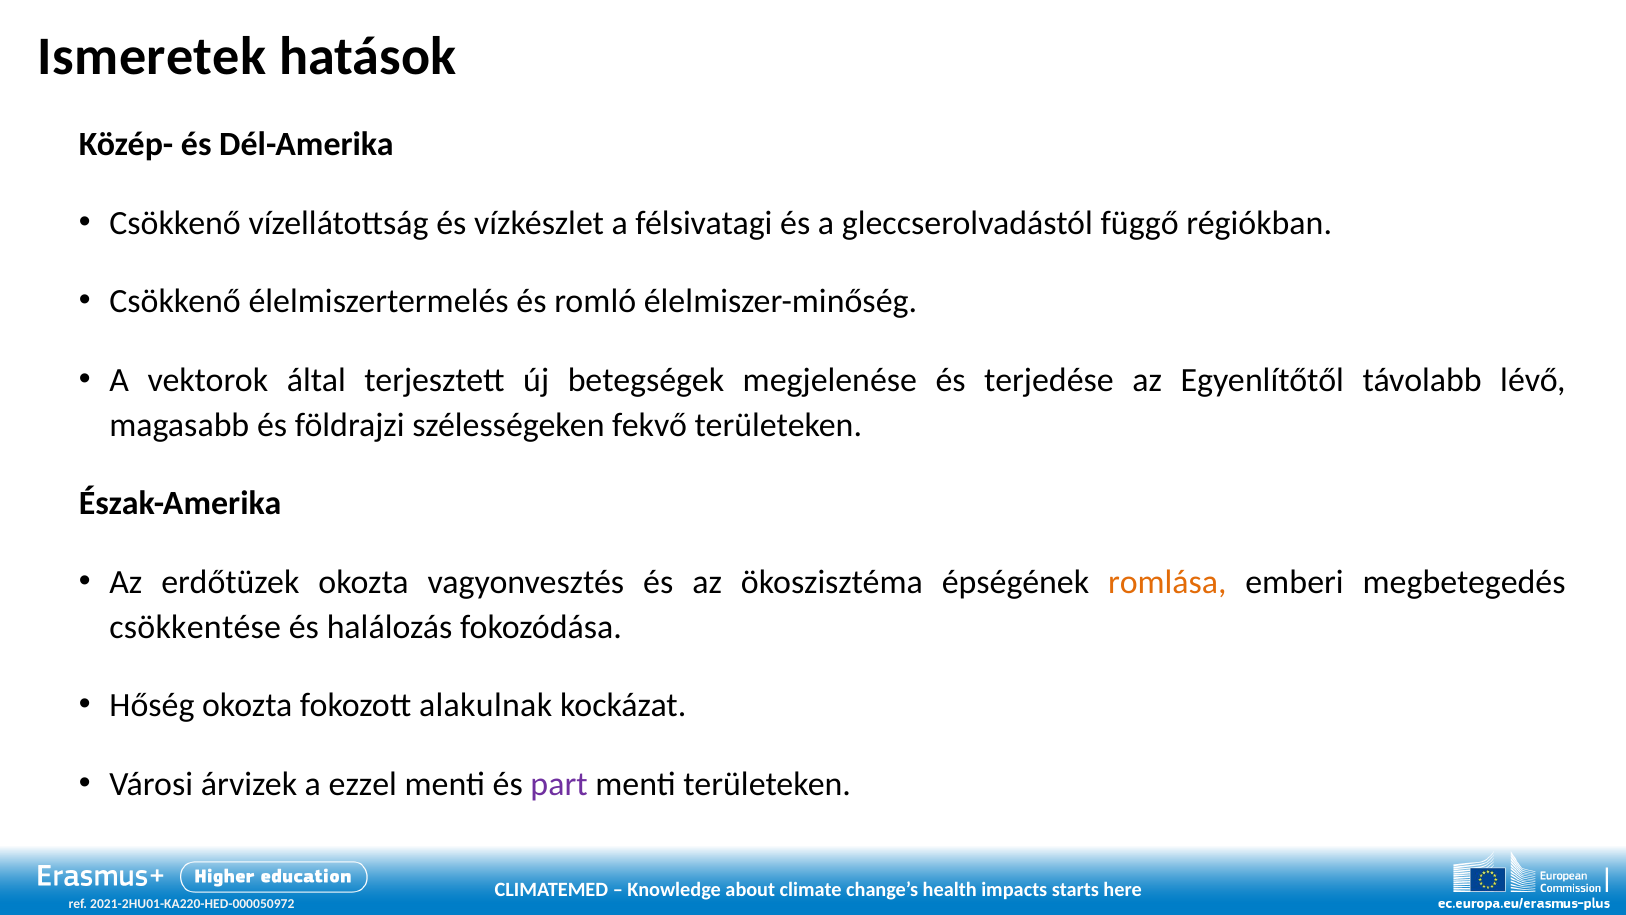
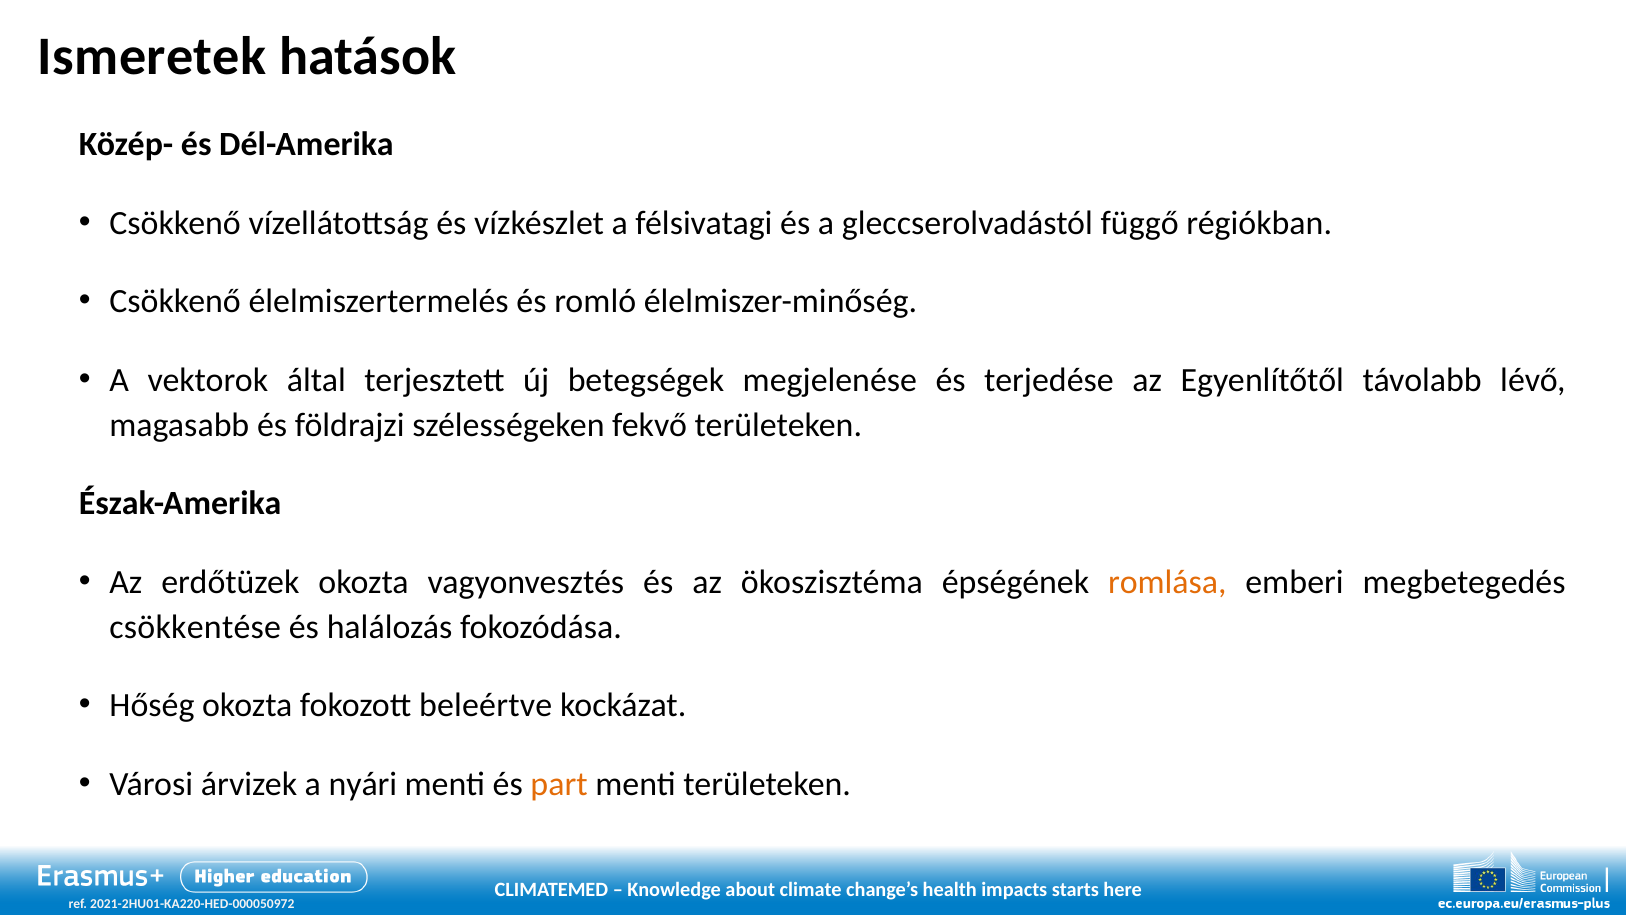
alakulnak: alakulnak -> beleértve (486, 705)
ezzel: ezzel -> nyári (363, 784)
part colour: purple -> orange (559, 784)
